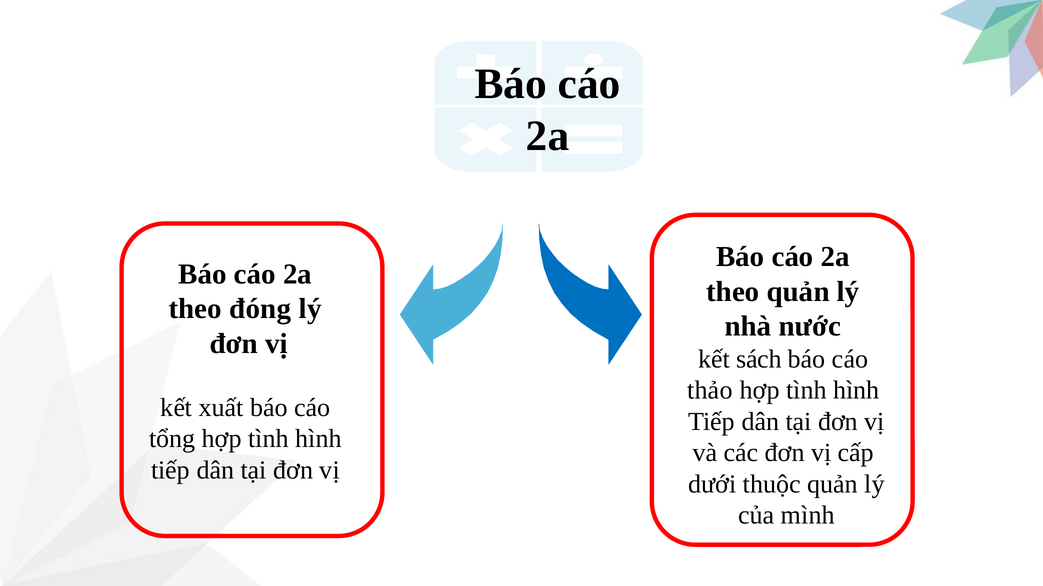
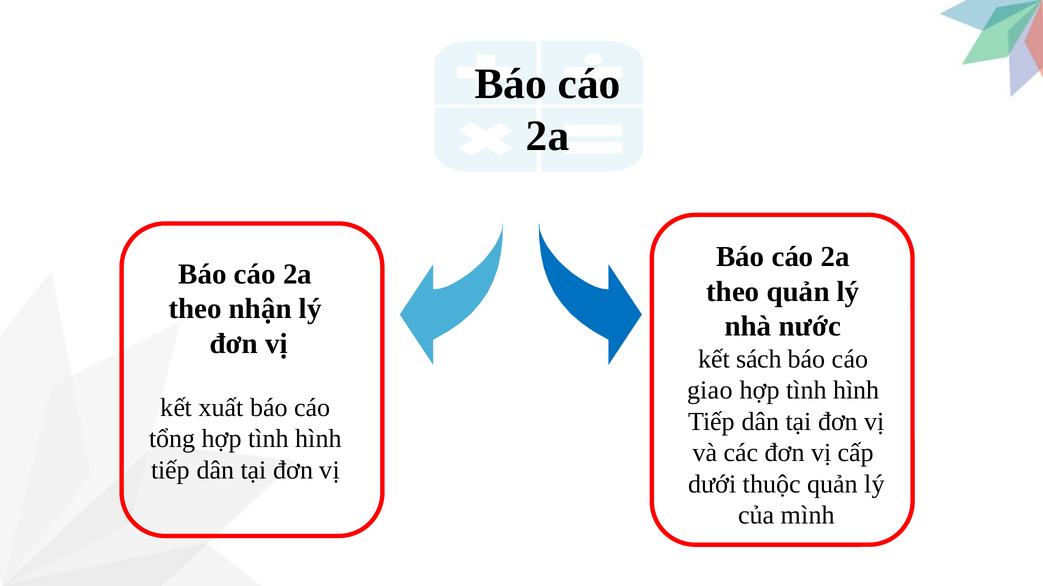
đóng: đóng -> nhận (260, 309)
thảo: thảo -> giao (710, 391)
